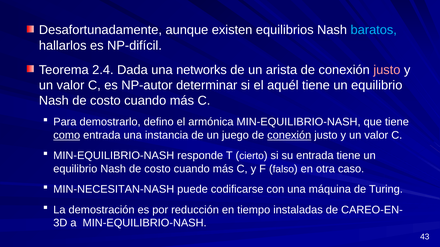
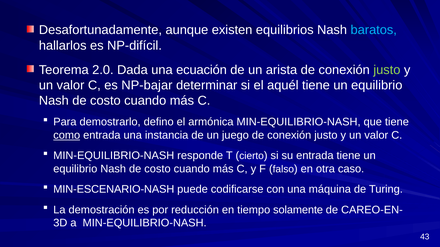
2.4: 2.4 -> 2.0 (103, 70)
networks: networks -> ecuación (201, 70)
justo colour: pink -> light green (387, 70)
NP-autor: NP-autor -> NP-bajar (147, 85)
conexión underline: present -> none (289, 135)
MIN-NECESITAN-NASH: MIN-NECESITAN-NASH -> MIN-ESCENARIO-NASH (114, 190)
instaladas: instaladas -> solamente (298, 210)
